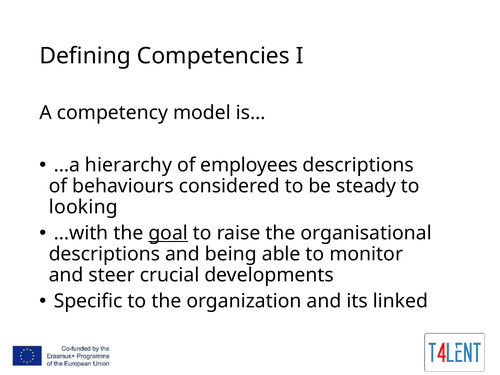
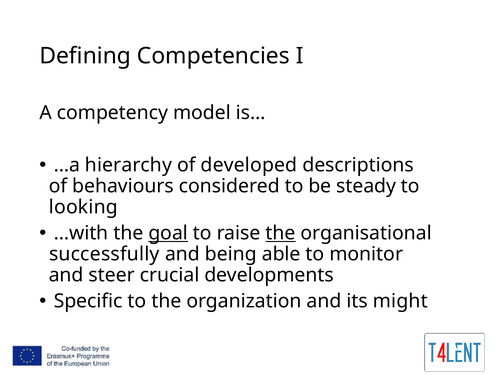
employees: employees -> developed (249, 165)
the underline: none -> present (281, 233)
descriptions: descriptions -> successfully (104, 254)
linked: linked -> might (400, 301)
